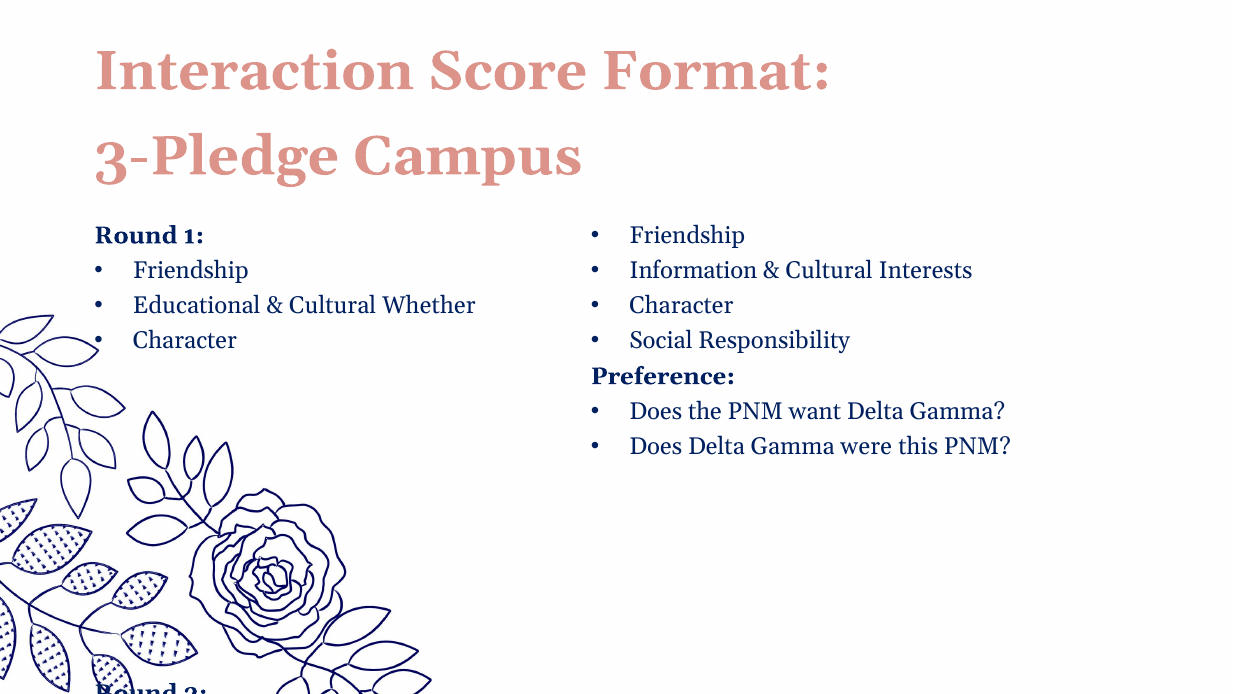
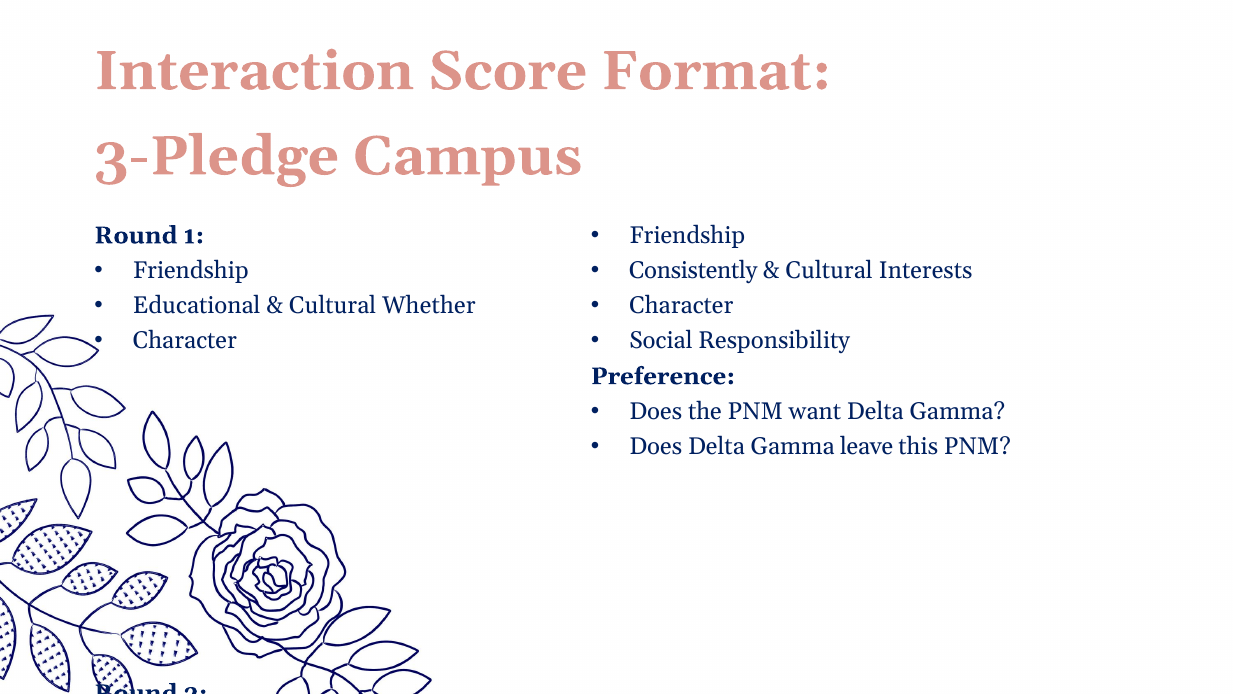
Information: Information -> Consistently (693, 270)
were: were -> leave (867, 446)
